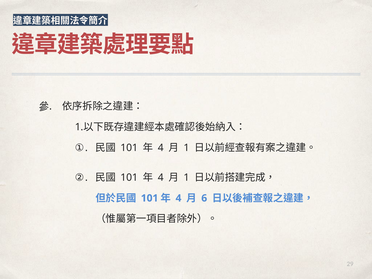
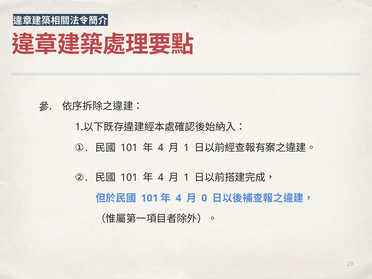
6: 6 -> 0 (204, 198)
